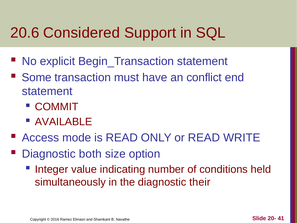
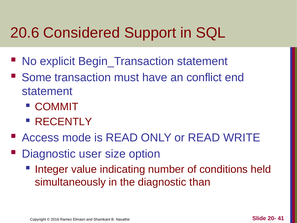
AVAILABLE: AVAILABLE -> RECENTLY (63, 122)
both: both -> user (90, 154)
their: their -> than (200, 182)
